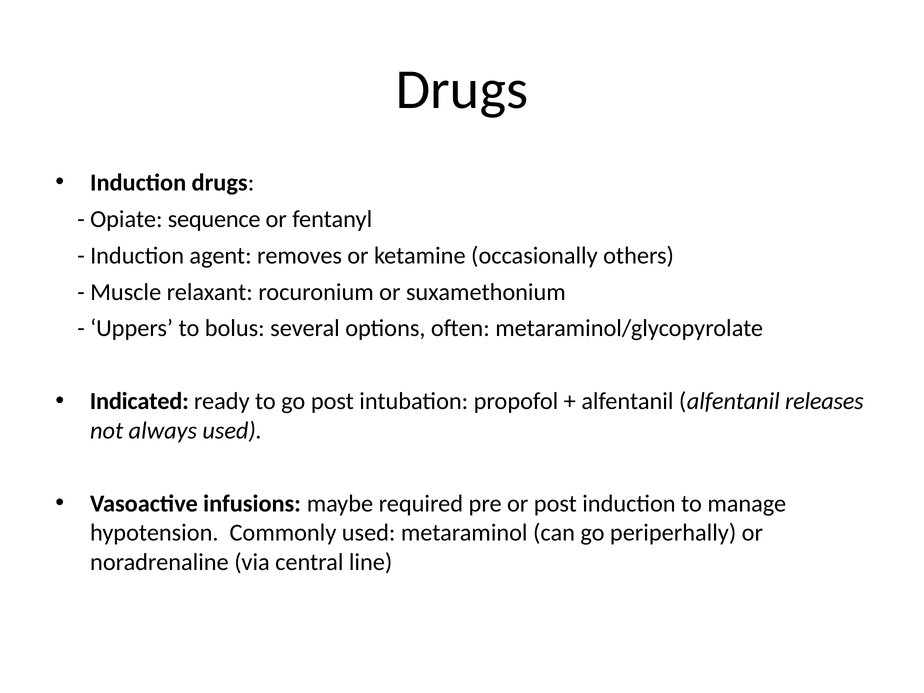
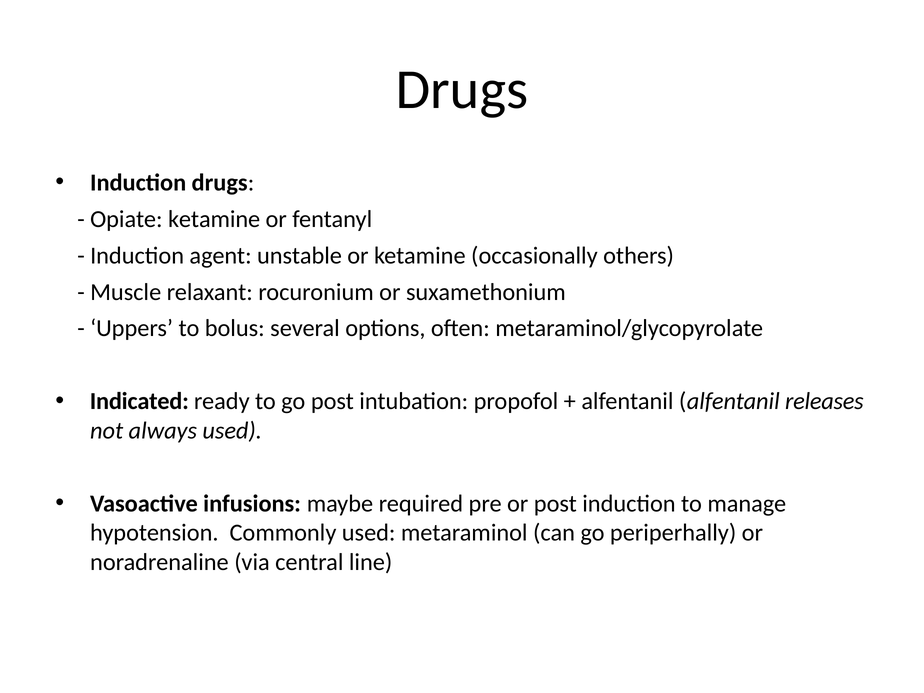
Opiate sequence: sequence -> ketamine (214, 219)
removes: removes -> unstable (299, 256)
